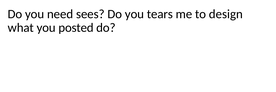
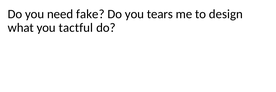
sees: sees -> fake (90, 14)
posted: posted -> tactful (76, 28)
